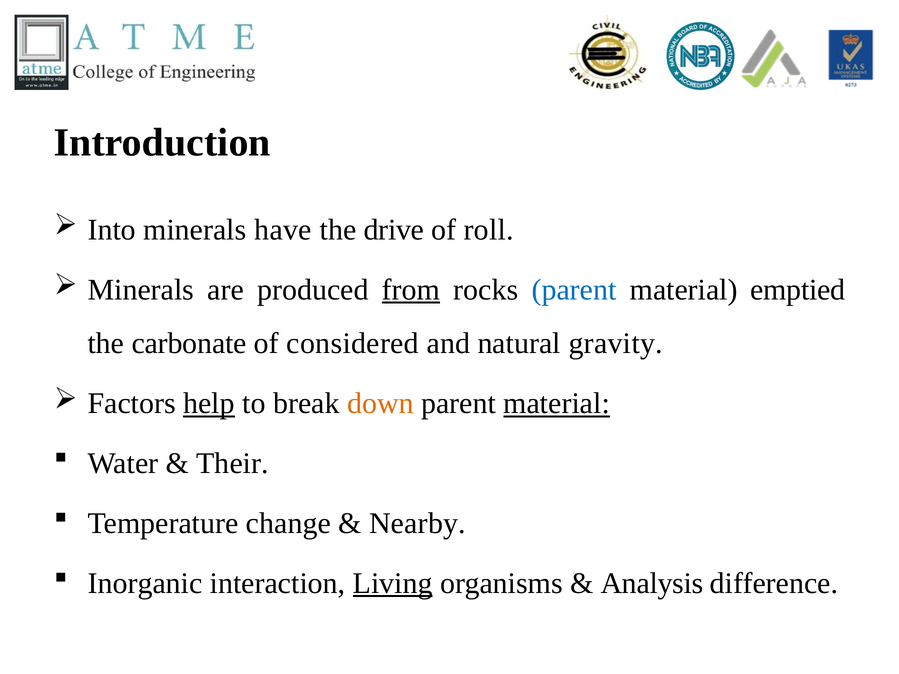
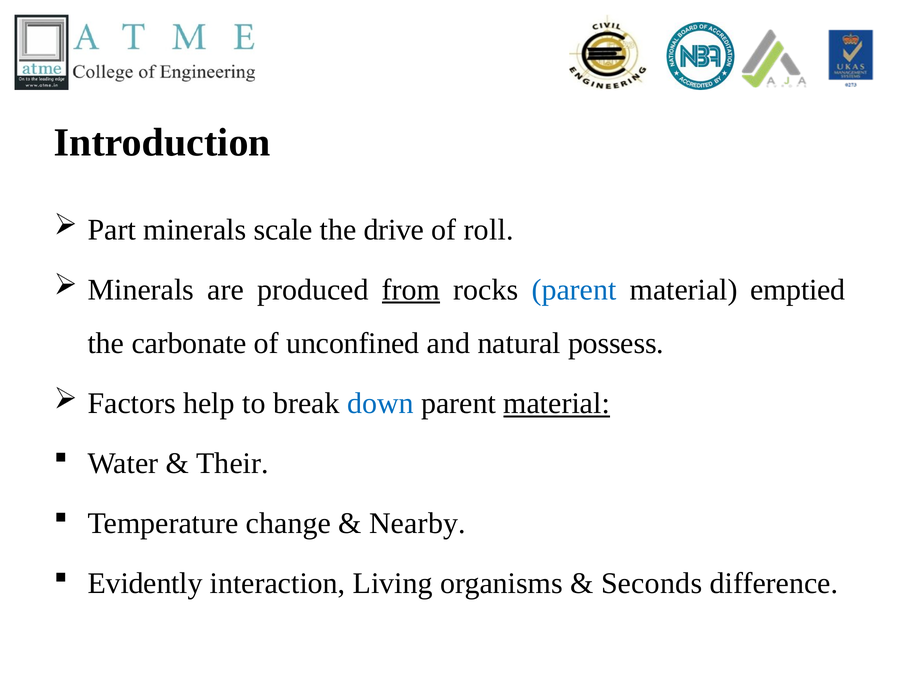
Into: Into -> Part (112, 230)
have: have -> scale (283, 230)
considered: considered -> unconfined (353, 344)
gravity: gravity -> possess (616, 344)
help underline: present -> none (209, 404)
down colour: orange -> blue (380, 404)
Inorganic: Inorganic -> Evidently (145, 583)
Living underline: present -> none (393, 583)
Analysis: Analysis -> Seconds (652, 583)
